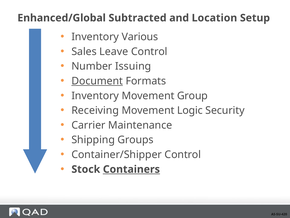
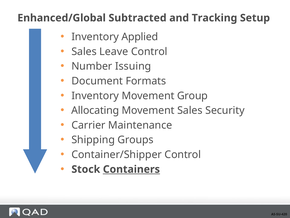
Location: Location -> Tracking (214, 18)
Various: Various -> Applied (140, 37)
Document underline: present -> none (97, 81)
Receiving: Receiving -> Allocating (95, 110)
Movement Logic: Logic -> Sales (190, 110)
